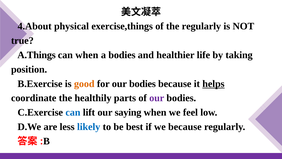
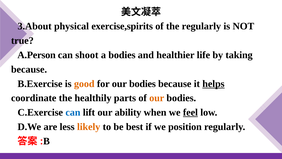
4.About: 4.About -> 3.About (35, 26)
exercise,things: exercise,things -> exercise,spirits (122, 26)
A.Things: A.Things -> A.Person (37, 55)
can when: when -> shoot (87, 55)
position: position -> because (29, 69)
our colour: purple -> orange (157, 98)
saying: saying -> ability (128, 112)
feel underline: none -> present (190, 112)
likely colour: blue -> orange (89, 127)
we because: because -> position (185, 127)
